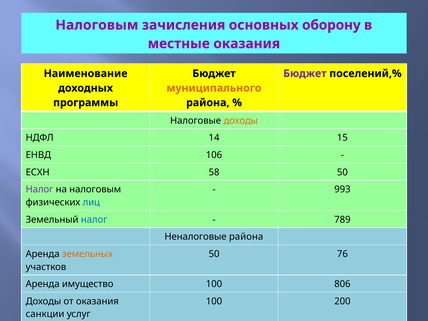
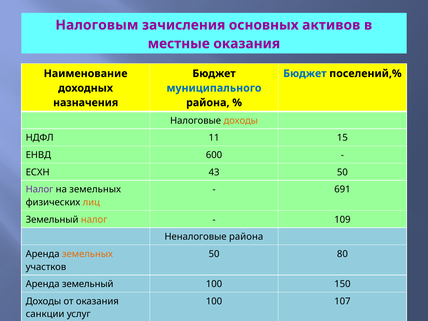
оборону: оборону -> активов (331, 25)
Бюджет colour: purple -> blue (305, 74)
муниципального colour: orange -> blue (214, 88)
программы: программы -> назначения (86, 103)
14: 14 -> 11 (214, 138)
106: 106 -> 600 (214, 155)
58: 58 -> 43 (214, 172)
на налоговым: налоговым -> земельных (95, 189)
993: 993 -> 691 (342, 189)
лиц colour: blue -> orange (91, 202)
налог colour: blue -> orange (94, 220)
789: 789 -> 109 (342, 220)
76: 76 -> 80 (342, 254)
Аренда имущество: имущество -> земельный (88, 284)
806: 806 -> 150 (342, 284)
200: 200 -> 107 (342, 301)
